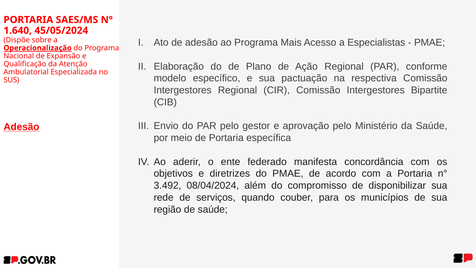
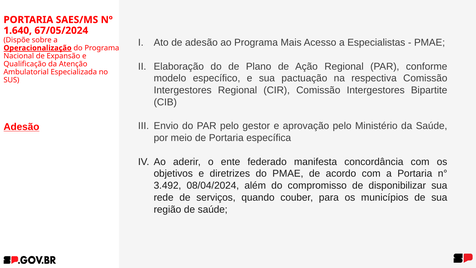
45/05/2024: 45/05/2024 -> 67/05/2024 (61, 30)
